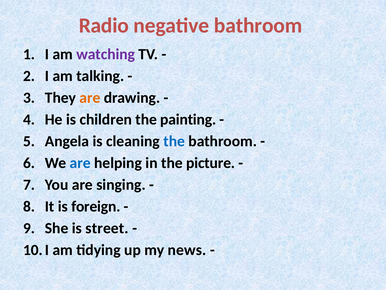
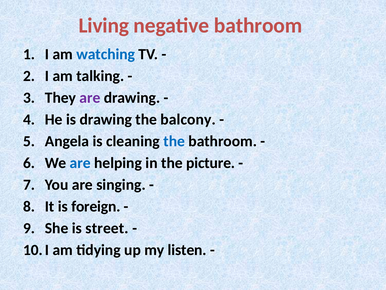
Radio: Radio -> Living (104, 26)
watching colour: purple -> blue (106, 54)
are colour: orange -> purple (90, 98)
is children: children -> drawing (106, 119)
painting: painting -> balcony (188, 119)
news: news -> listen (187, 250)
